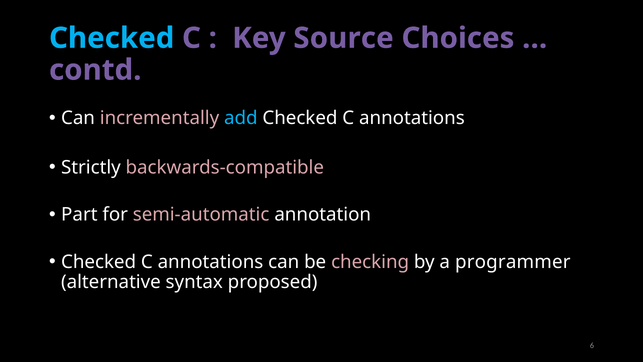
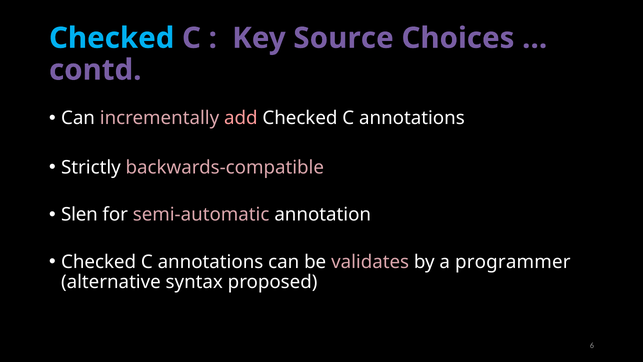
add colour: light blue -> pink (241, 118)
Part: Part -> Slen (79, 214)
checking: checking -> validates (370, 262)
